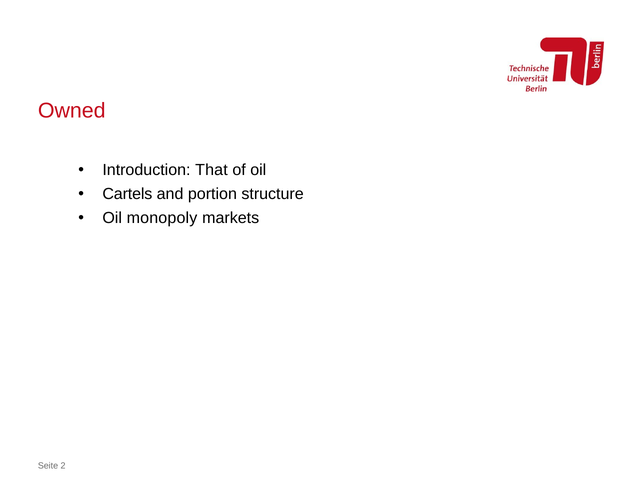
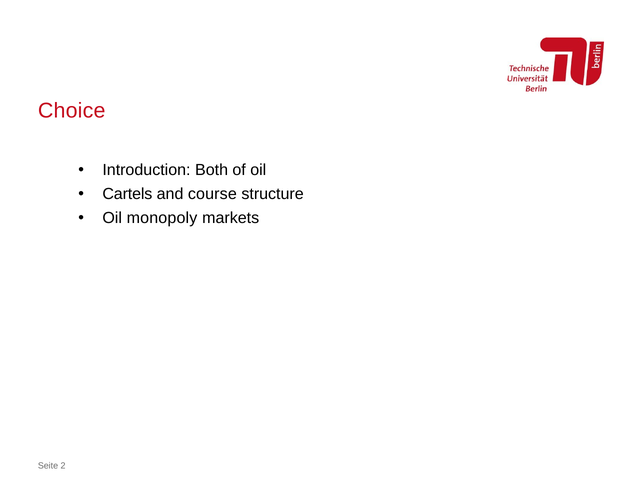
Owned: Owned -> Choice (72, 111)
That: That -> Both (212, 170)
portion: portion -> course (212, 194)
